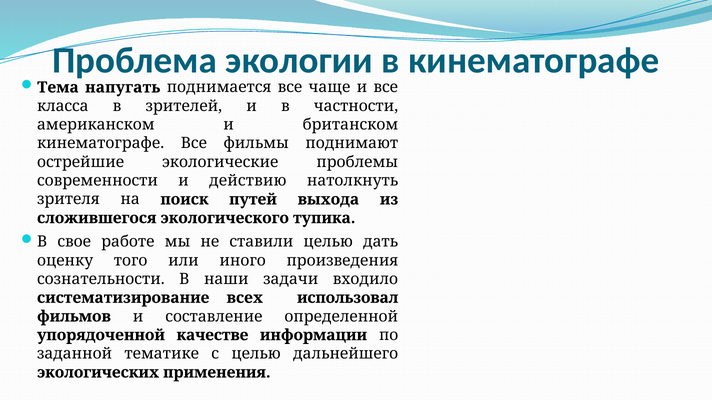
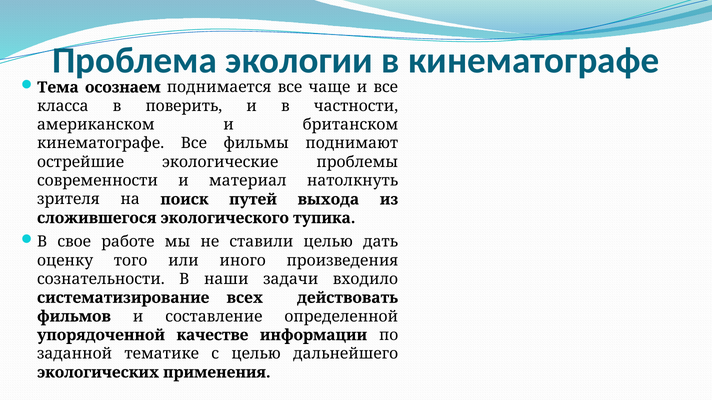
напугать: напугать -> осознаем (123, 87)
зрителей: зрителей -> поверить (184, 106)
действию: действию -> материал (248, 181)
использовал: использовал -> действовать (348, 298)
